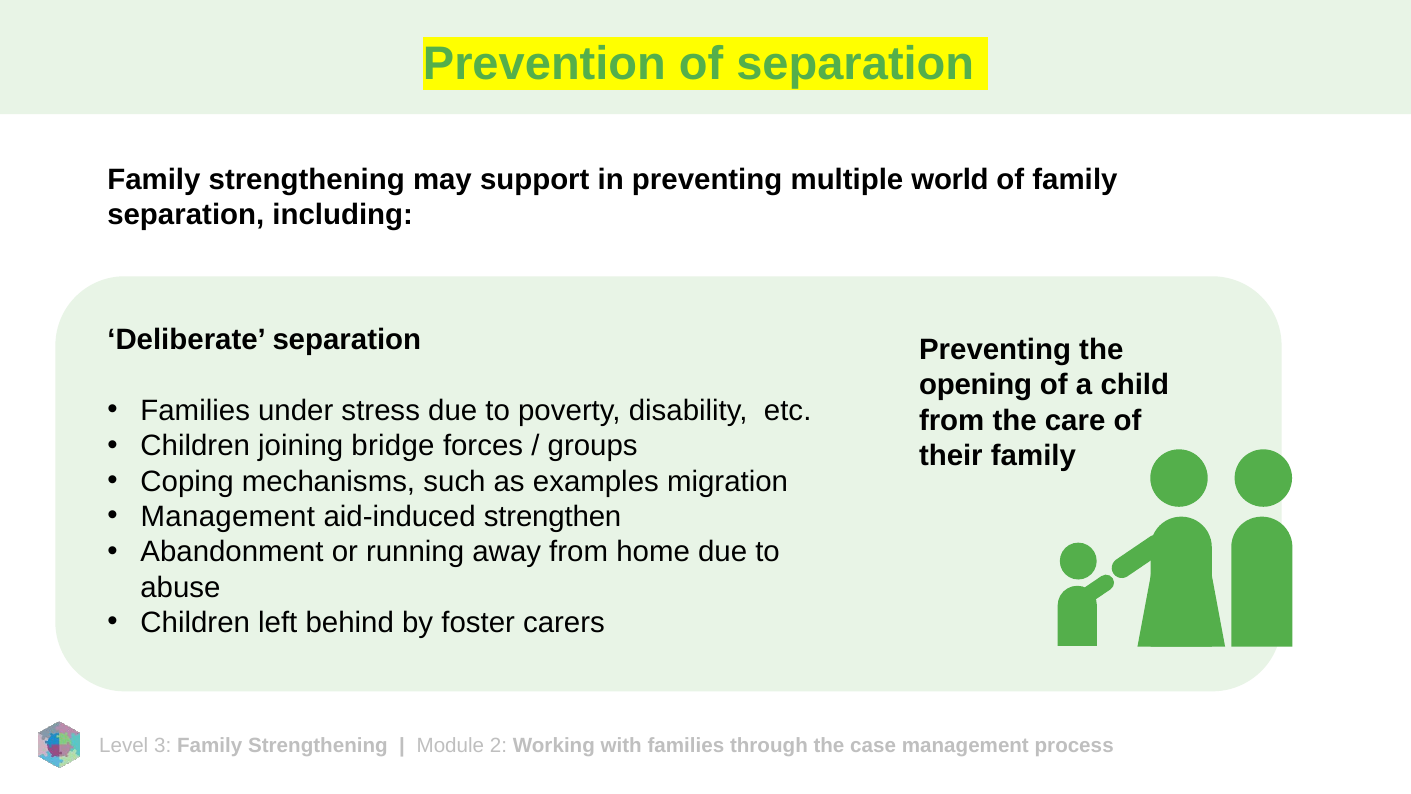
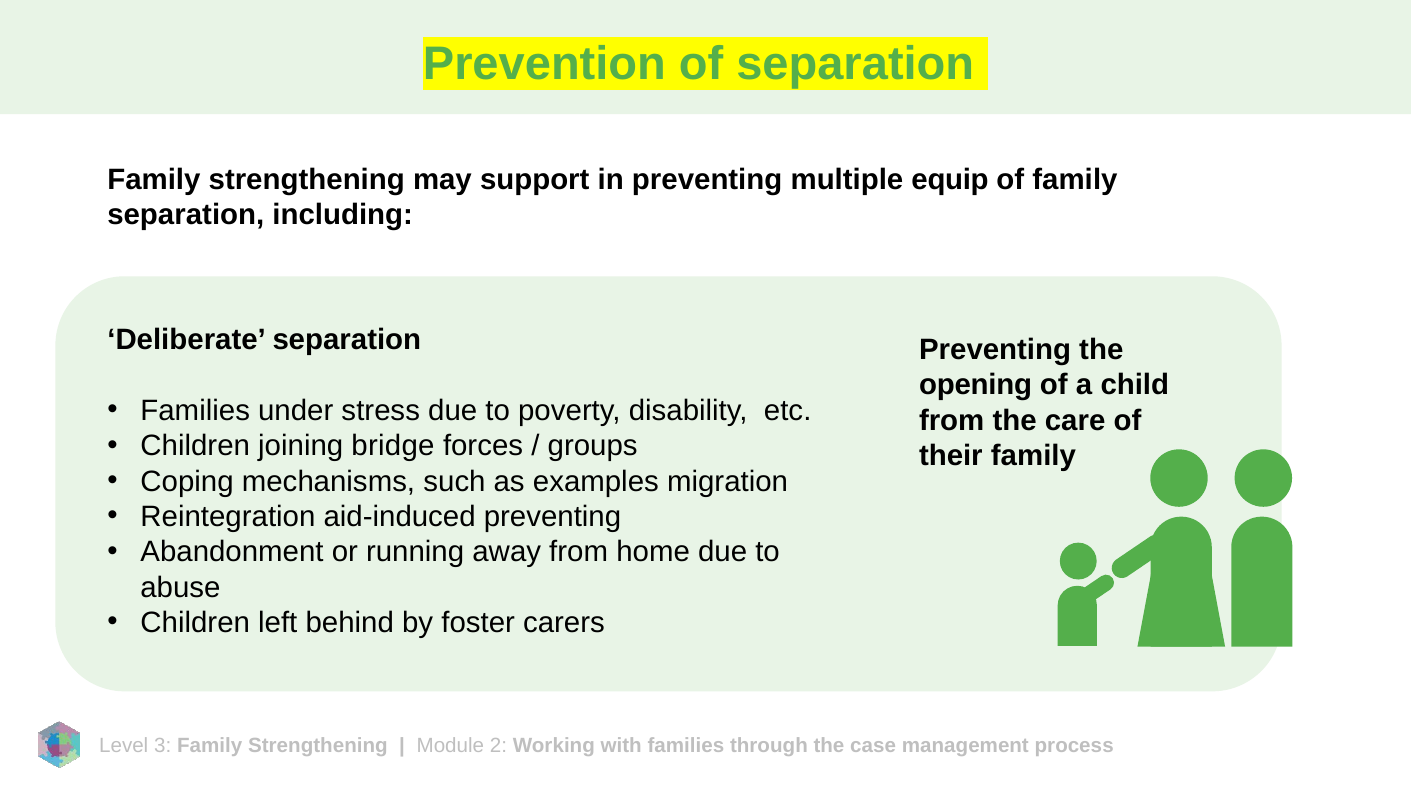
world: world -> equip (950, 180)
Management: Management -> Reintegration (228, 517)
aid-induced strengthen: strengthen -> preventing (553, 517)
